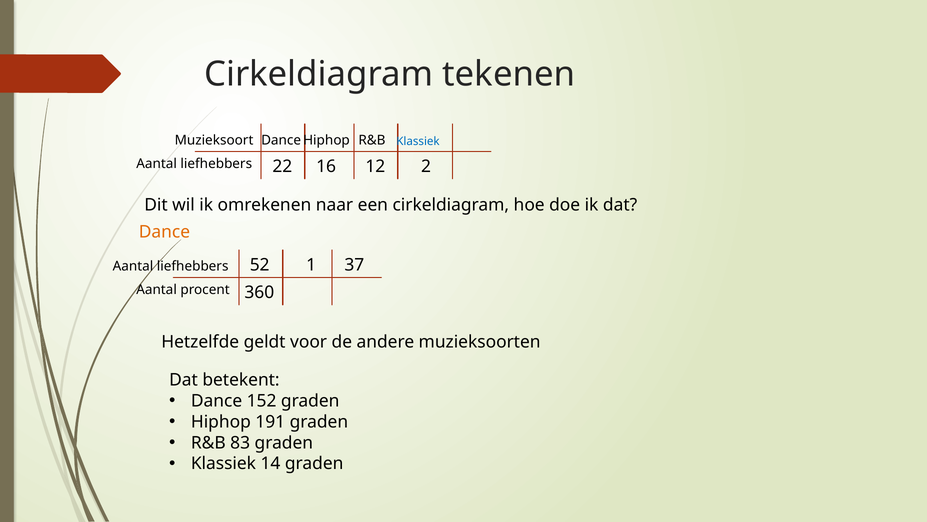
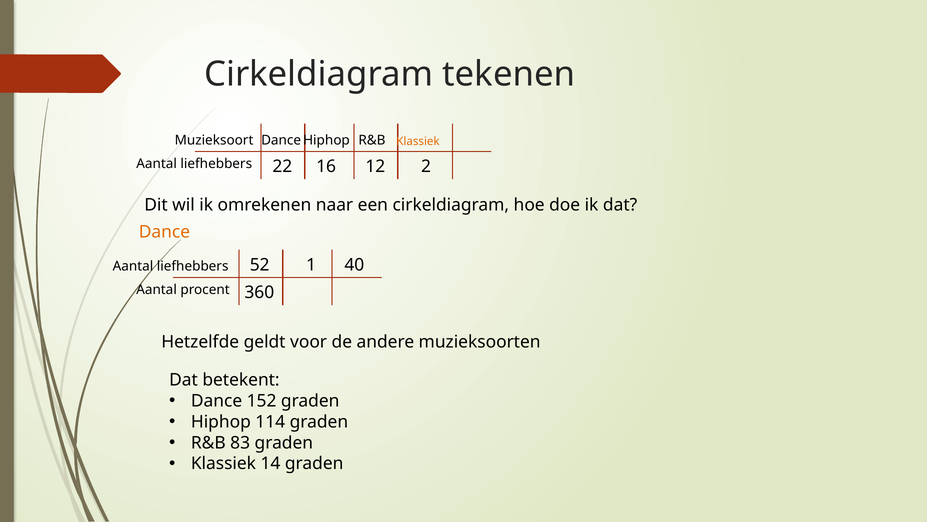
Klassiek colour: blue -> orange (418, 141)
37: 37 -> 40 (354, 265)
191: 191 -> 114 (270, 421)
